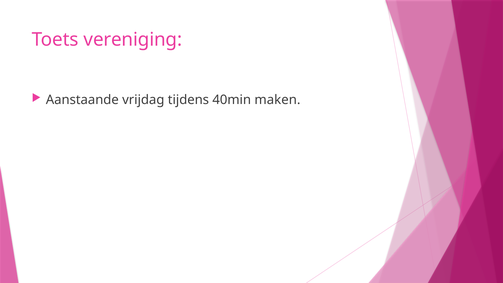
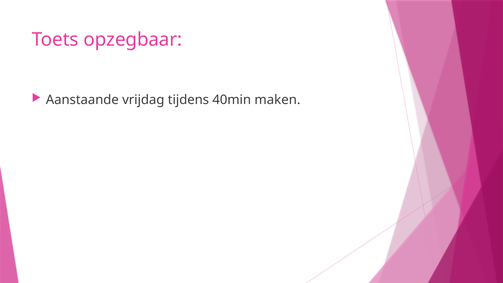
vereniging: vereniging -> opzegbaar (133, 40)
